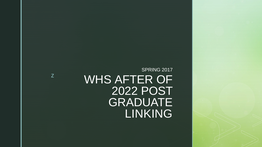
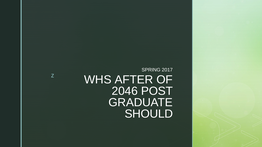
2022: 2022 -> 2046 (125, 91)
LINKING: LINKING -> SHOULD (149, 114)
